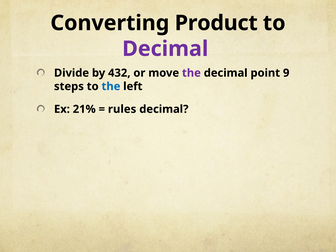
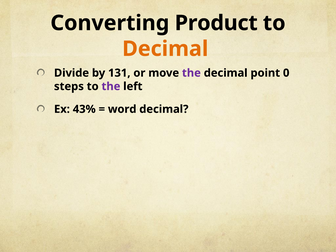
Decimal colour: purple -> orange (165, 49)
432: 432 -> 131 (119, 73)
9: 9 -> 0 (286, 73)
the colour: blue -> purple (111, 86)
21%: 21% -> 43% (84, 109)
rules: rules -> word (122, 109)
